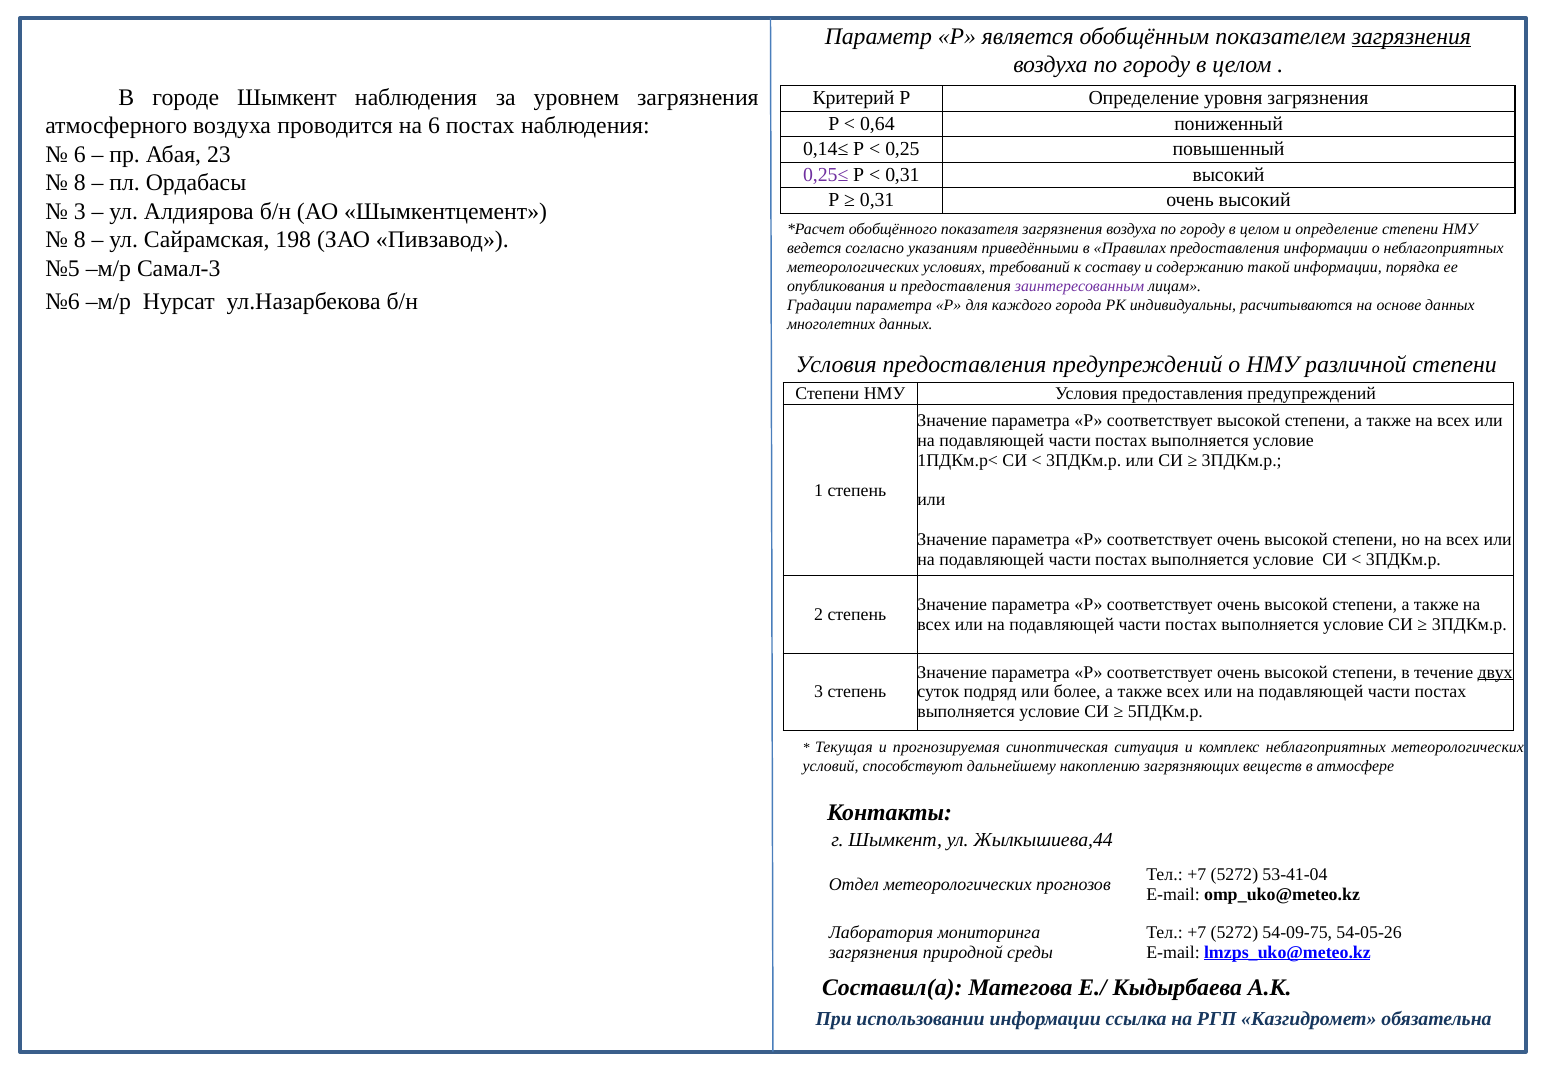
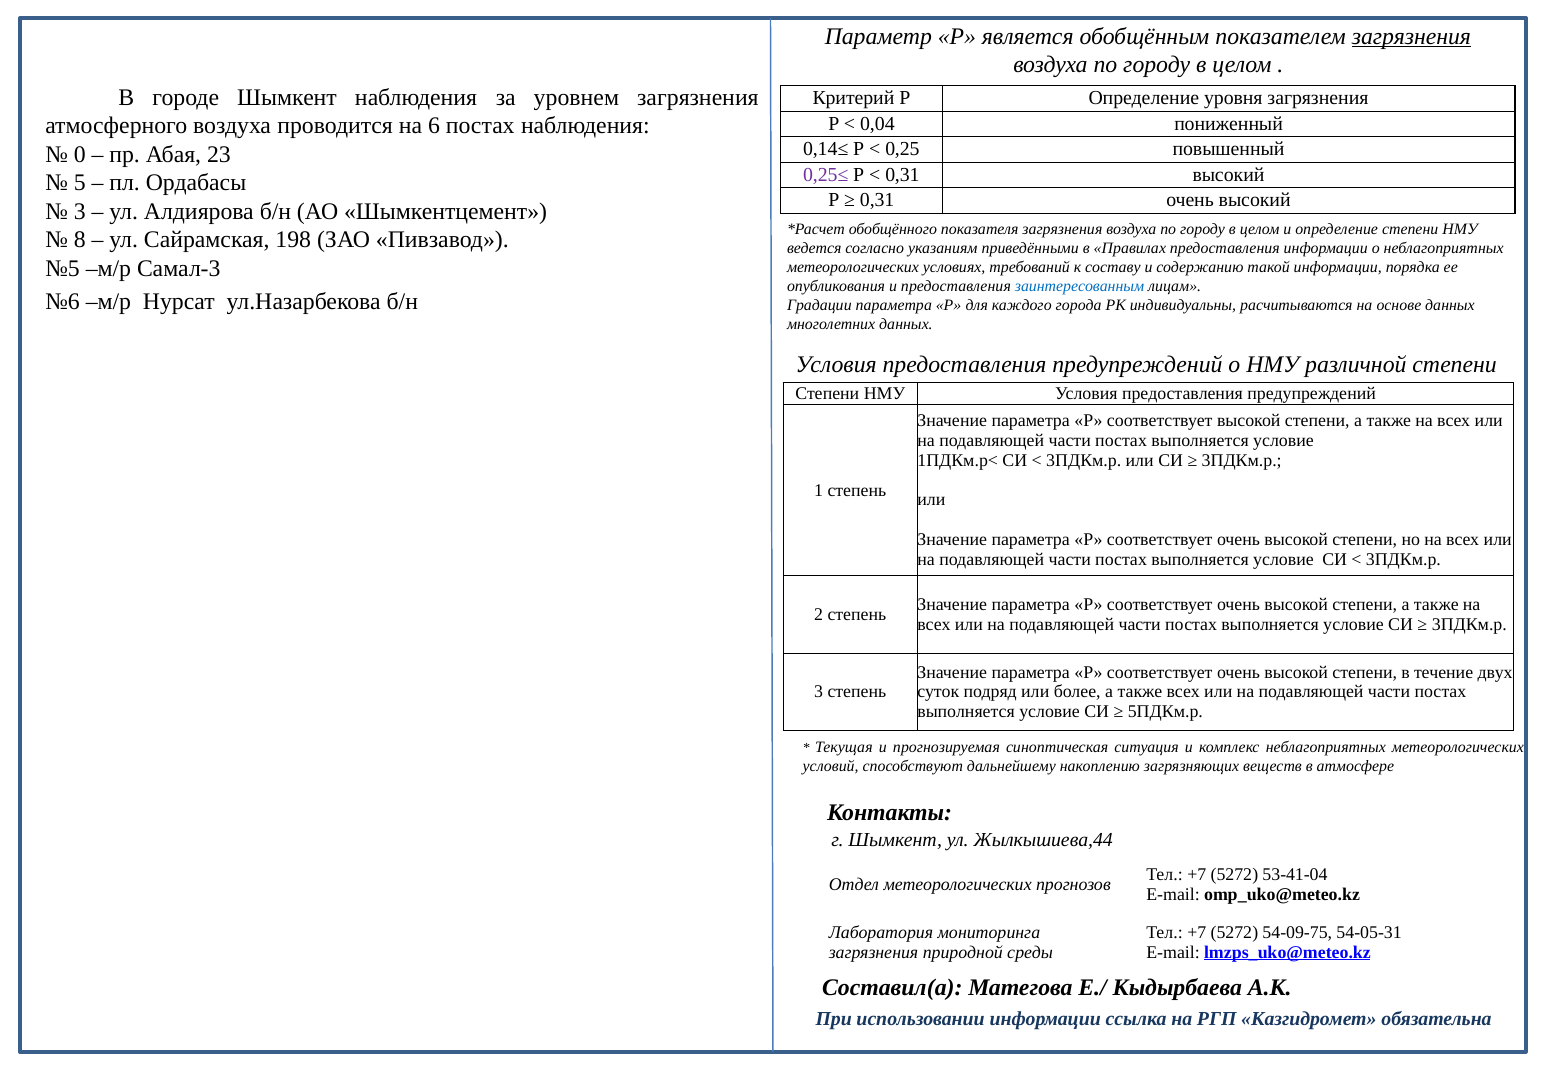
0,64: 0,64 -> 0,04 (877, 124)
6: 6 -> 0 (80, 154)
8: 8 -> 5 (80, 183)
заинтересованным colour: purple -> blue (1080, 287)
двух underline: present -> none (1495, 672)
54-05-26: 54-05-26 -> 54-05-31 (1369, 933)
